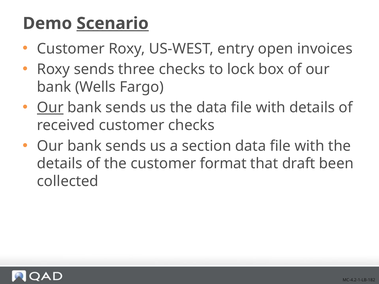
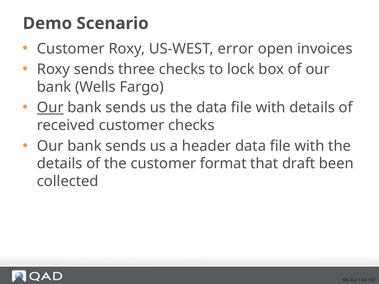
Scenario underline: present -> none (113, 23)
entry: entry -> error (236, 49)
section: section -> header (207, 146)
